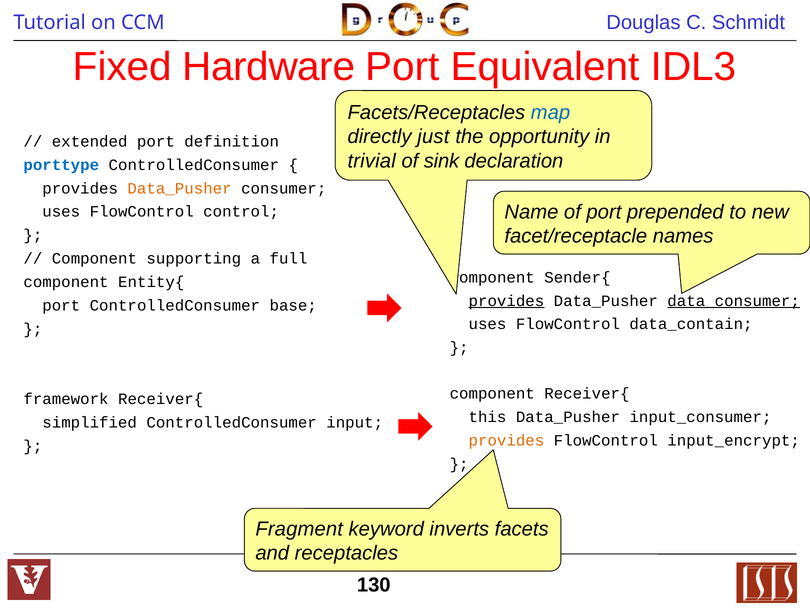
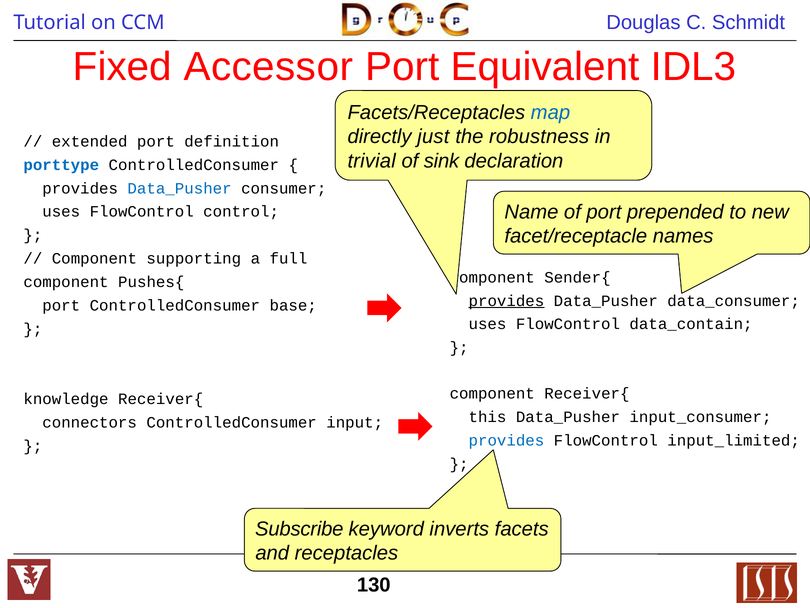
Hardware: Hardware -> Accessor (268, 67)
opportunity: opportunity -> robustness (539, 137)
Data_Pusher colour: orange -> blue (180, 188)
Entity{: Entity{ -> Pushes{ (151, 282)
data_consumer underline: present -> none (734, 301)
framework: framework -> knowledge (66, 399)
simplified: simplified -> connectors (90, 422)
provides colour: orange -> blue (506, 440)
input_encrypt: input_encrypt -> input_limited (734, 440)
Fragment: Fragment -> Subscribe (299, 529)
